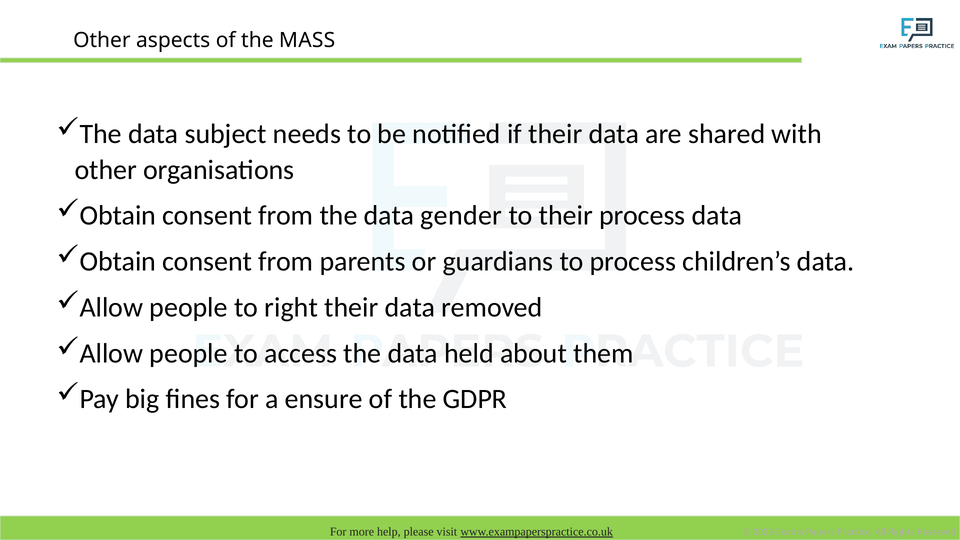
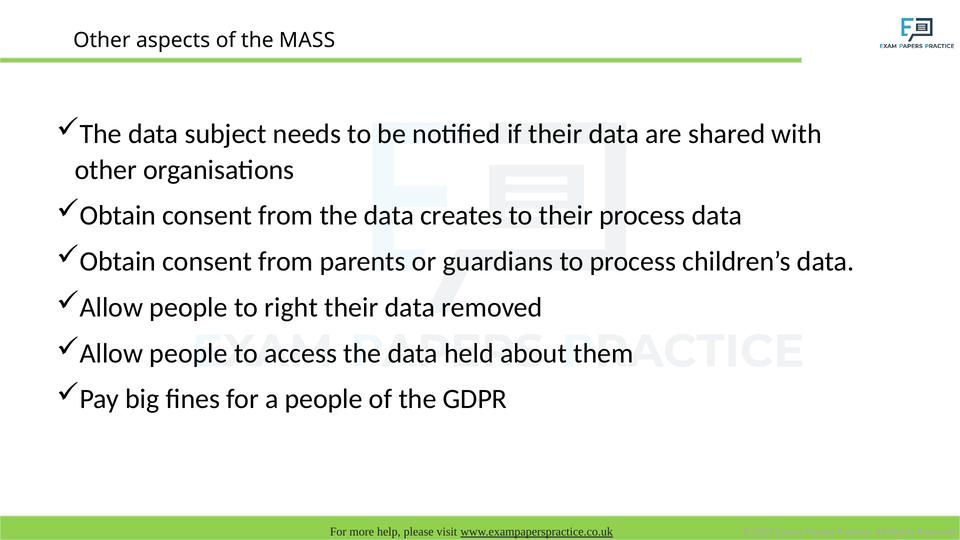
gender: gender -> creates (461, 216)
a ensure: ensure -> people (324, 399)
